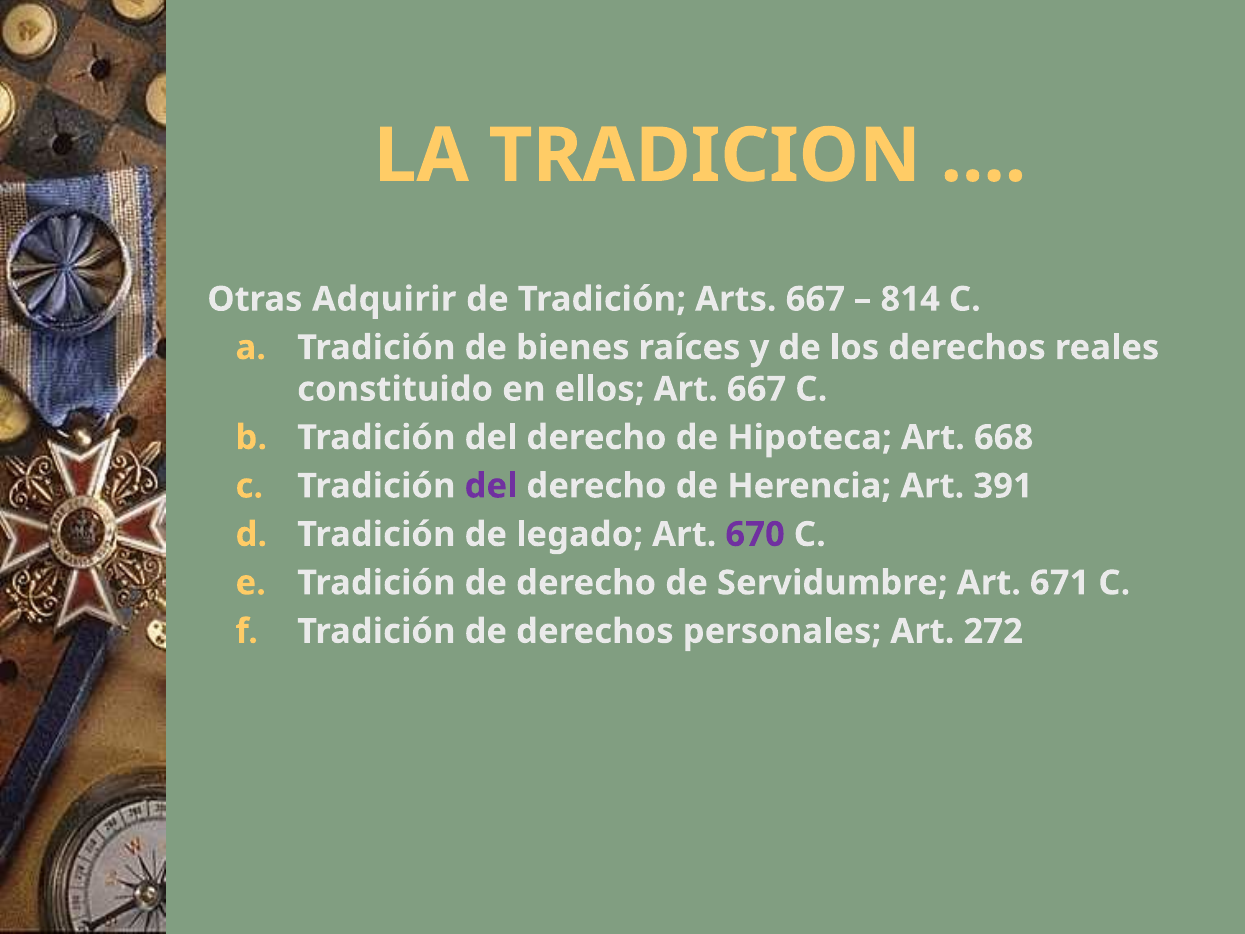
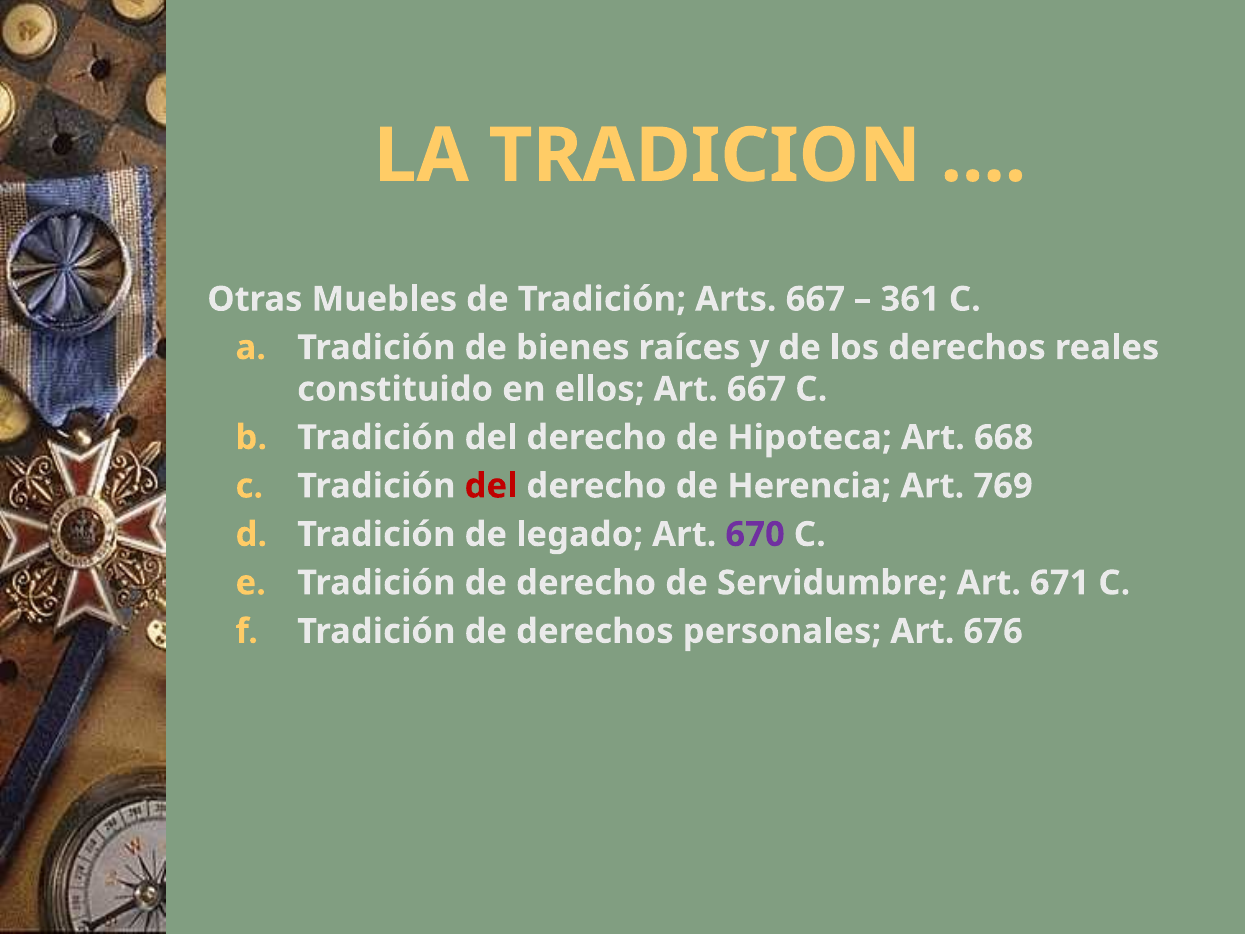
Adquirir: Adquirir -> Muebles (384, 299)
814: 814 -> 361 (910, 299)
del colour: purple -> red (491, 486)
391: 391 -> 769 (1003, 486)
272: 272 -> 676 (993, 631)
